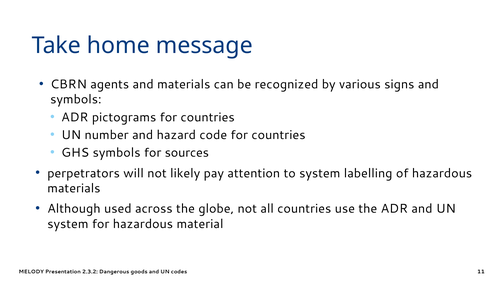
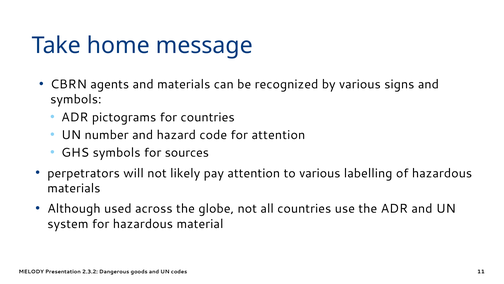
code for countries: countries -> attention (278, 135)
to system: system -> various (320, 173)
